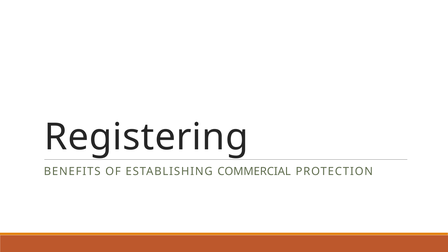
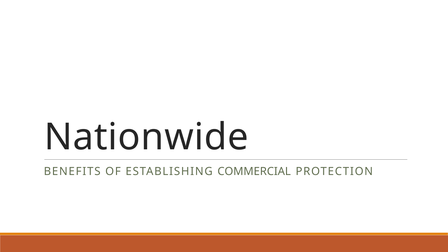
Registering: Registering -> Nationwide (146, 137)
